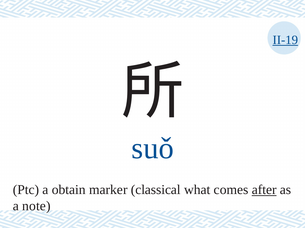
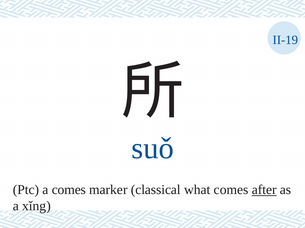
II-19 underline: present -> none (285, 40)
a obtain: obtain -> comes (69, 190)
note: note -> xǐng (36, 207)
